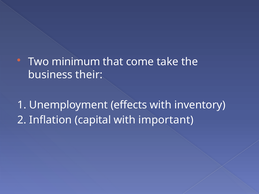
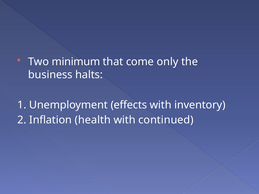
take: take -> only (168, 62)
their: their -> halts (89, 75)
capital: capital -> health (93, 120)
important: important -> continued (166, 120)
